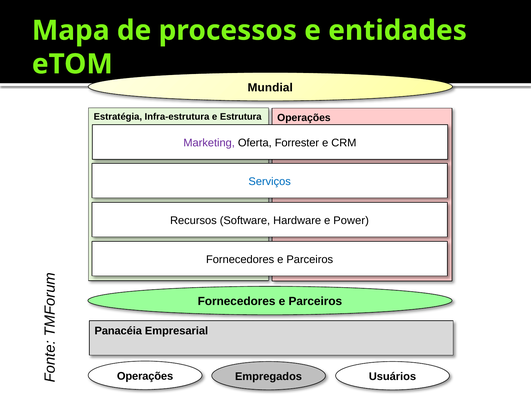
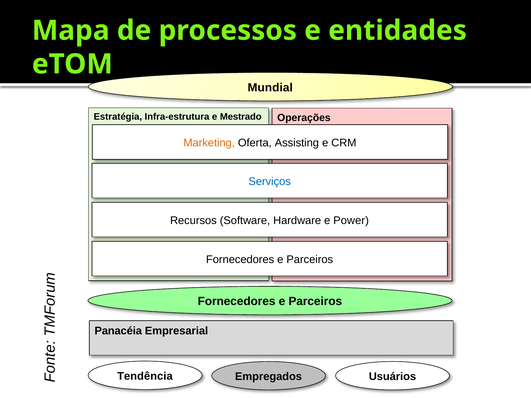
Estrutura: Estrutura -> Mestrado (241, 117)
Marketing colour: purple -> orange (209, 143)
Forrester: Forrester -> Assisting (297, 143)
Operações: Operações -> Tendência (145, 376)
